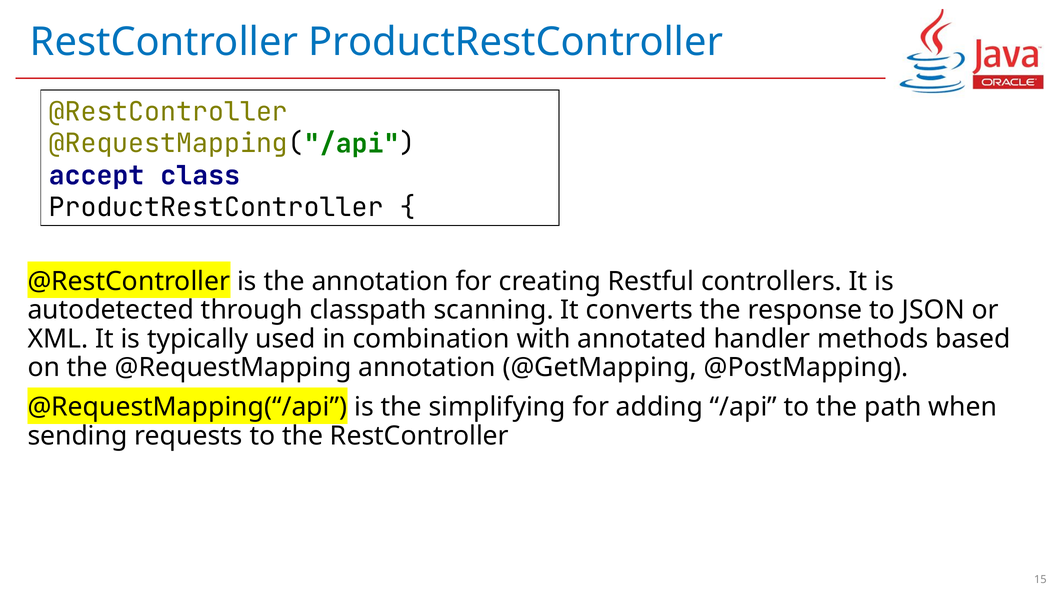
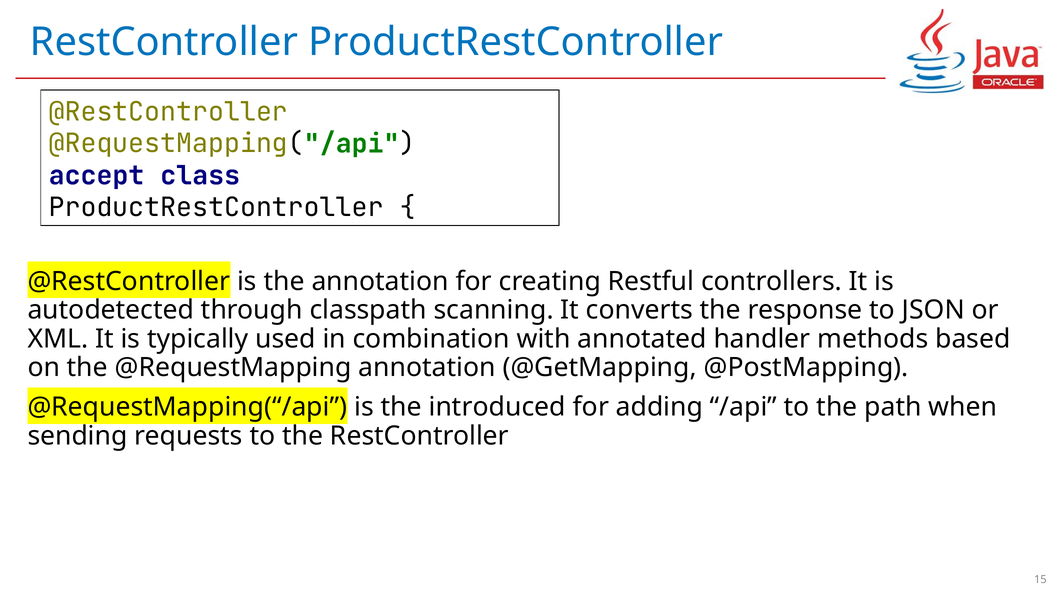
simplifying: simplifying -> introduced (497, 407)
